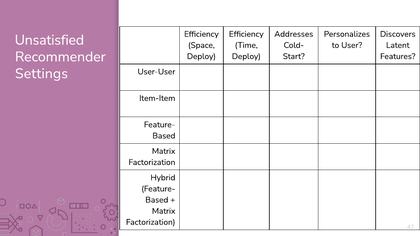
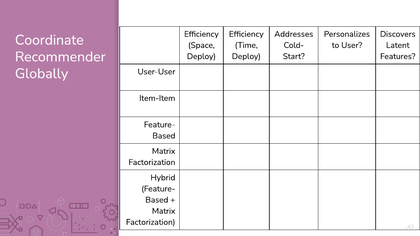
Unsatisfied: Unsatisfied -> Coordinate (49, 40)
Settings: Settings -> Globally (42, 74)
